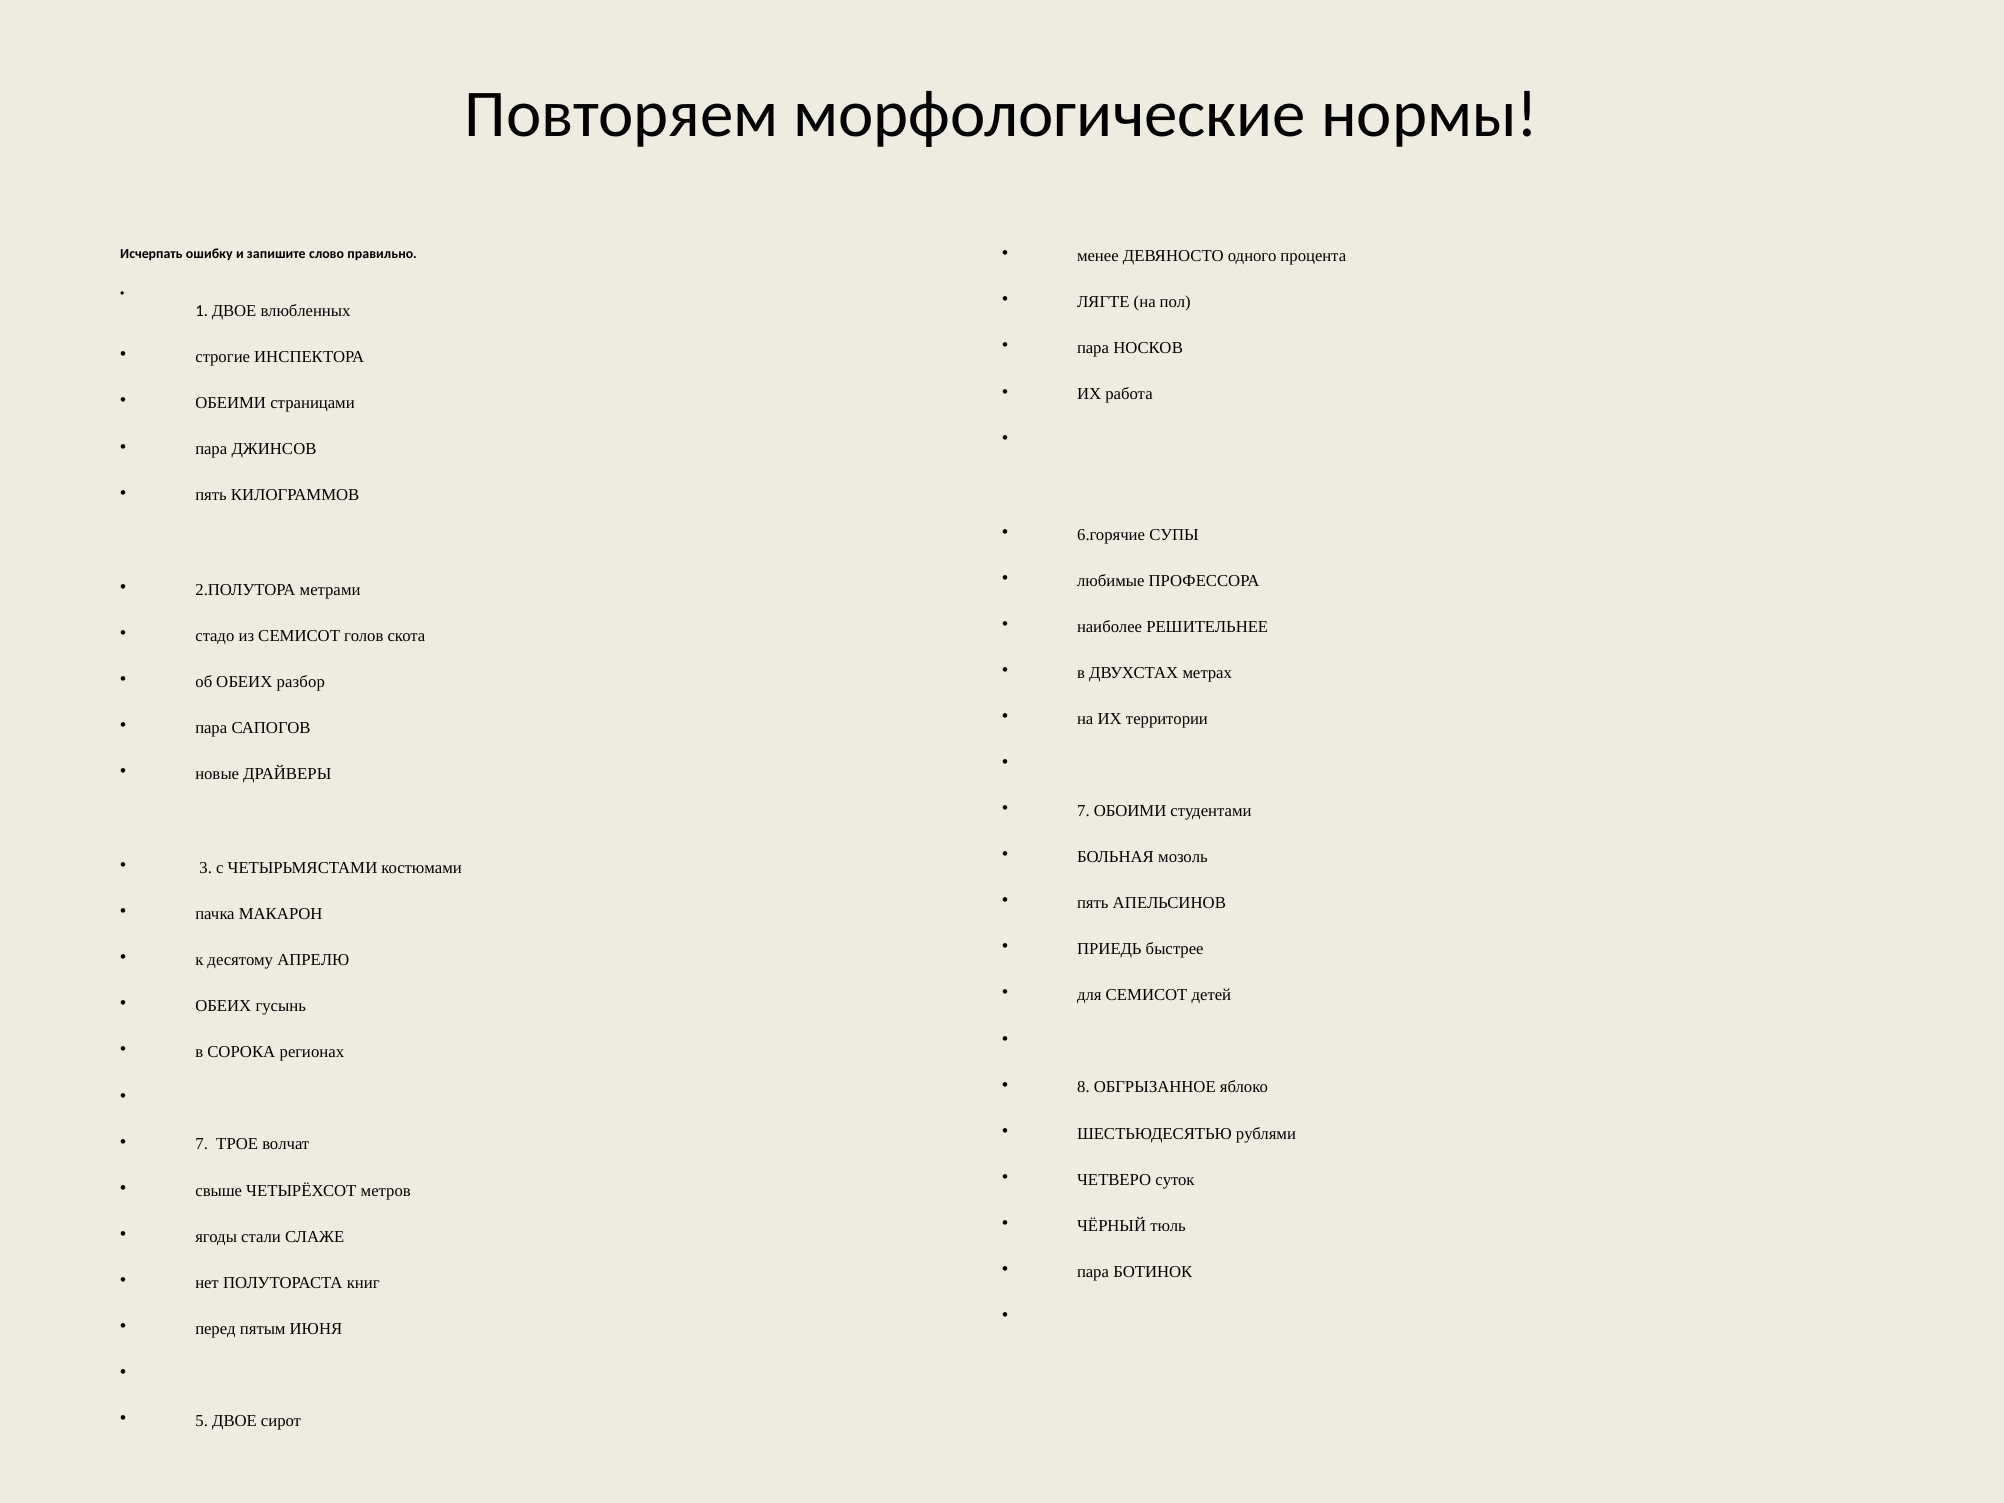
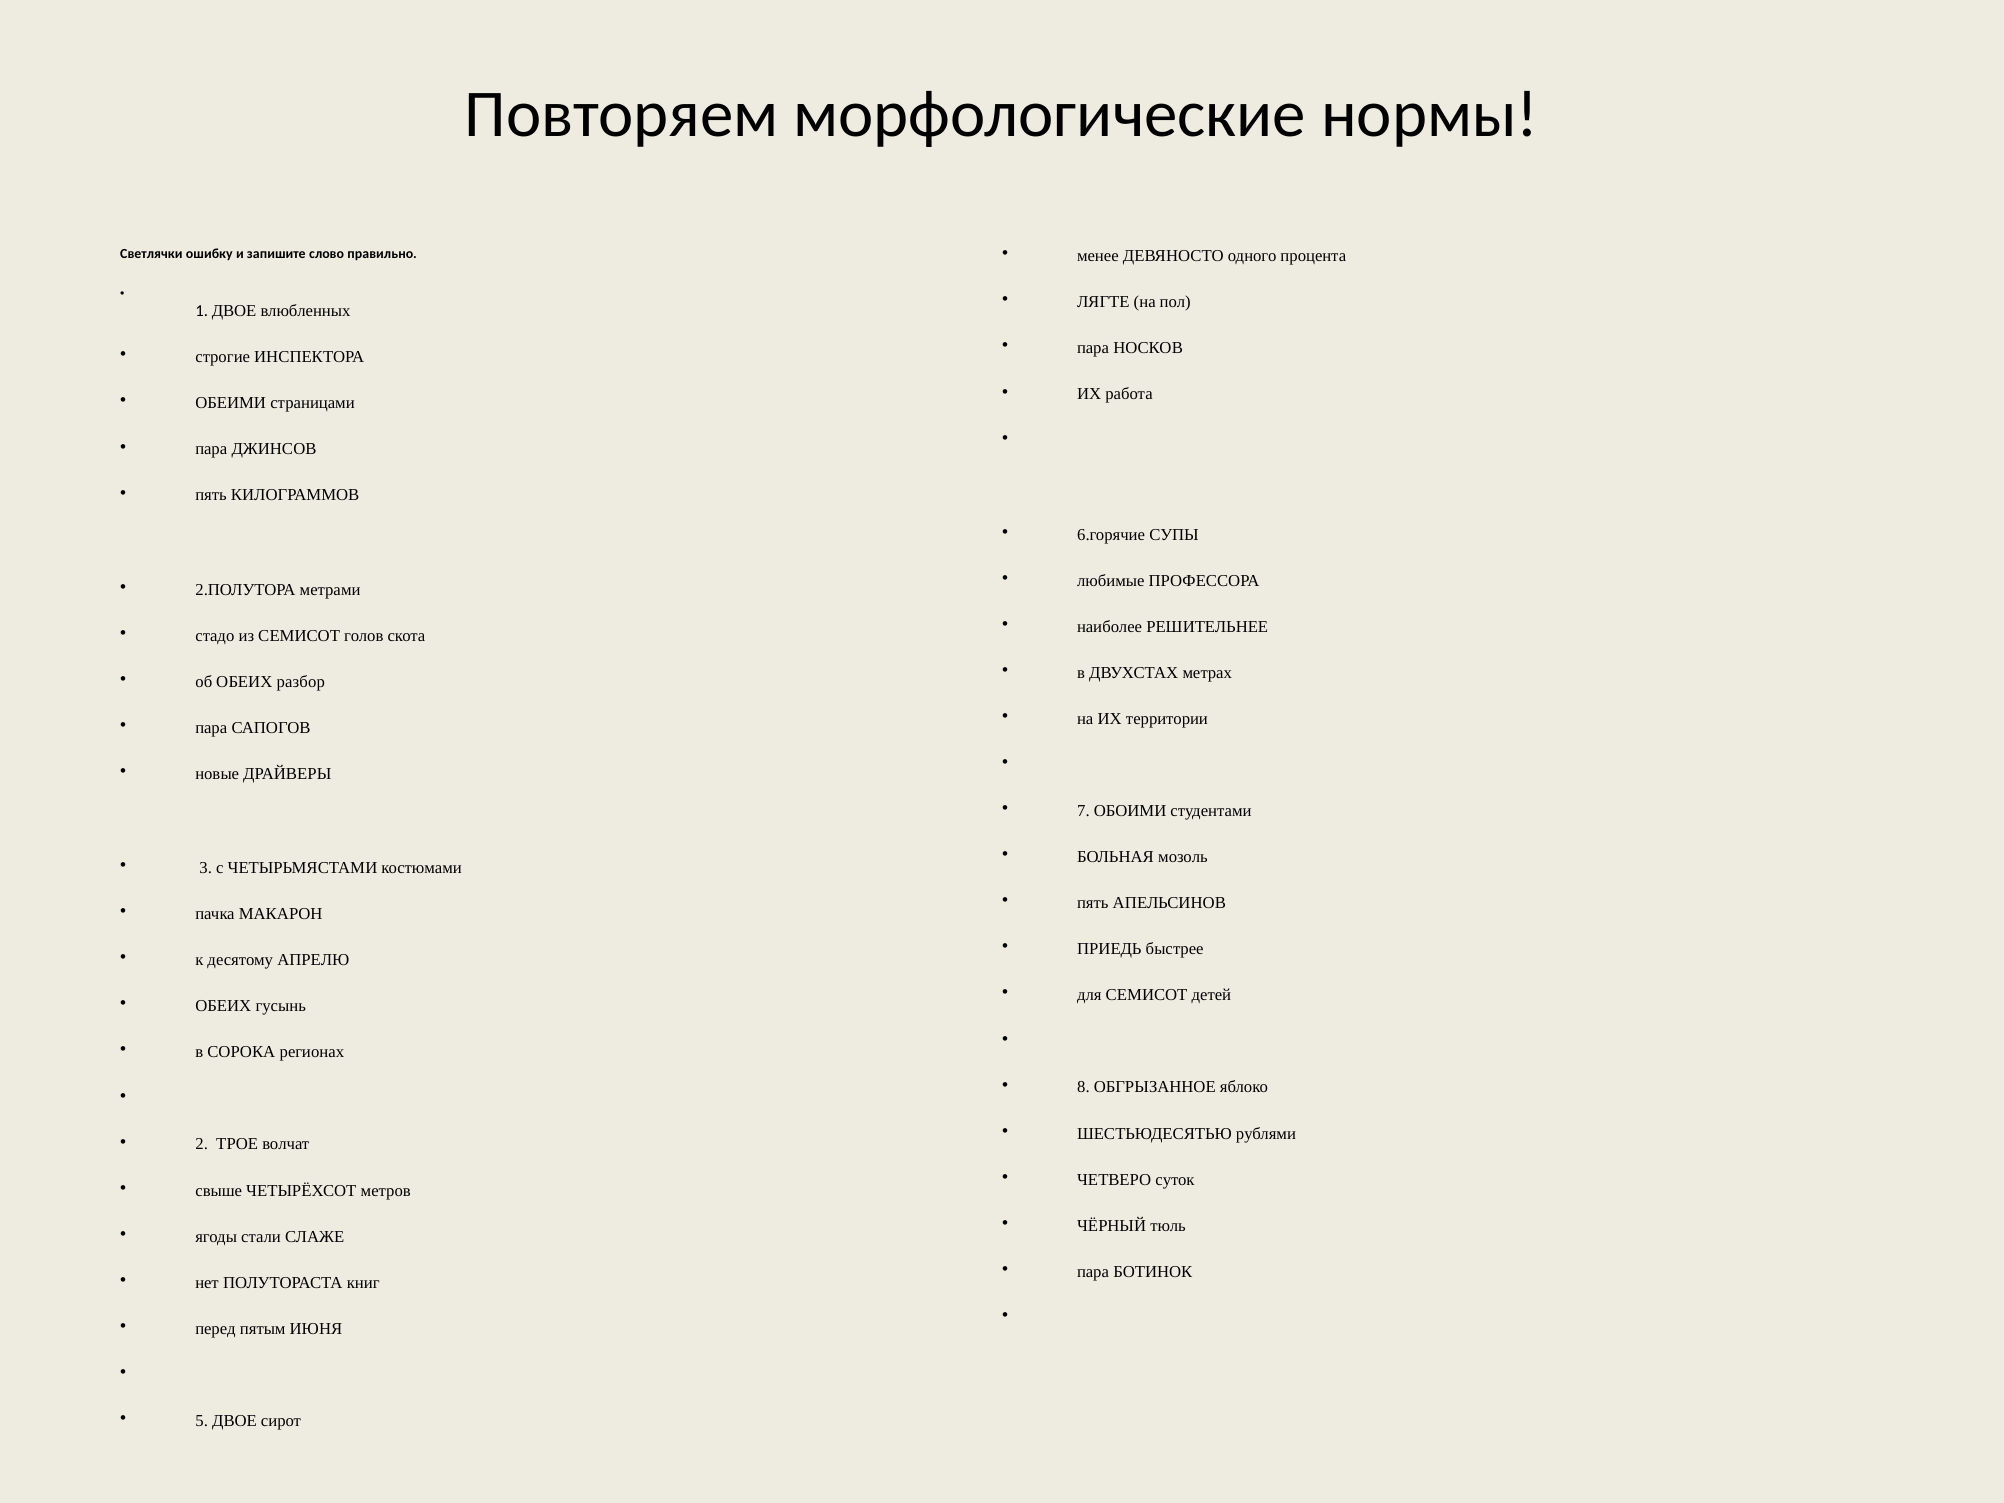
Исчерпать: Исчерпать -> Светлячки (151, 254)
7: 7 -> 2 (202, 1144)
